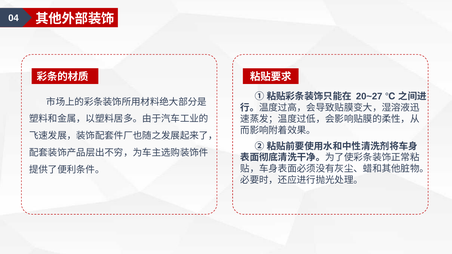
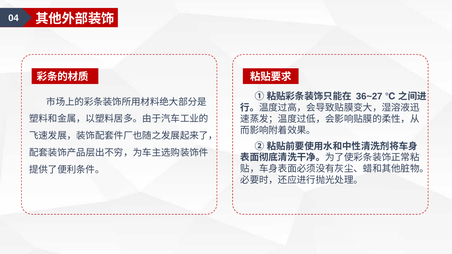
20~27: 20~27 -> 36~27 (369, 96)
